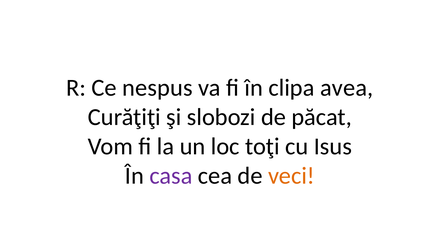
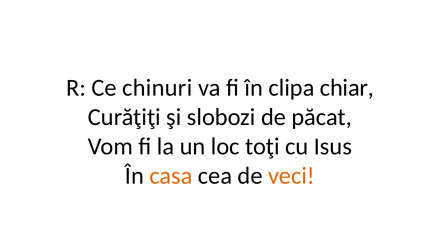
nespus: nespus -> chinuri (157, 88)
avea: avea -> chiar (347, 88)
casa colour: purple -> orange (171, 176)
